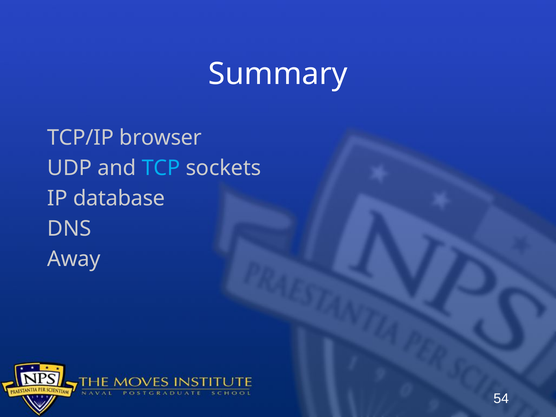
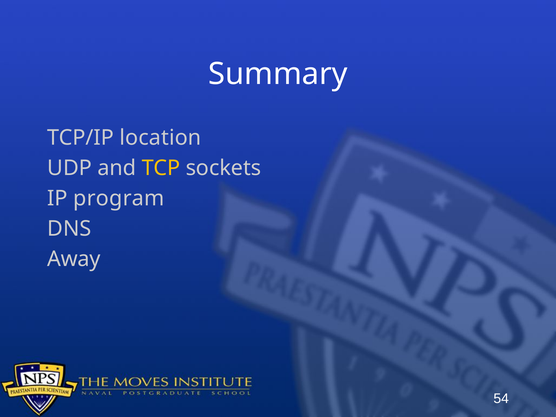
browser: browser -> location (160, 138)
TCP colour: light blue -> yellow (161, 168)
database: database -> program (119, 198)
